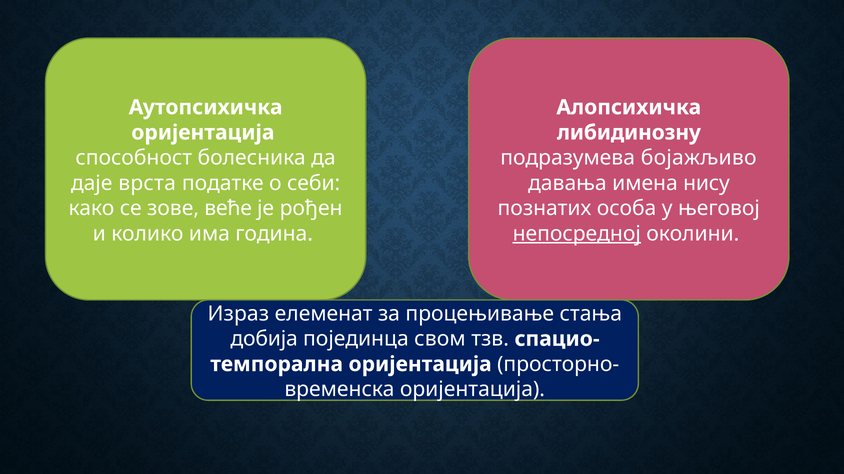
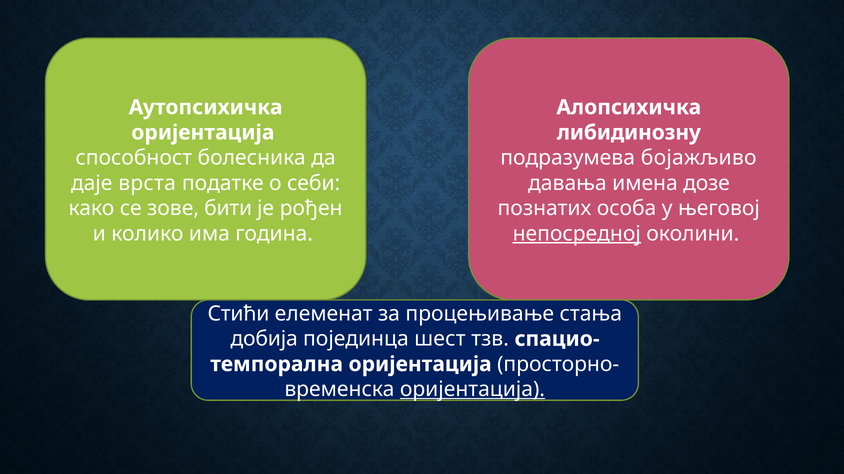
нису: нису -> дозе (707, 183)
веће: веће -> бити (228, 209)
Израз: Израз -> Стићи (238, 314)
свом: свом -> шест (440, 339)
оријентација underline: none -> present (472, 390)
